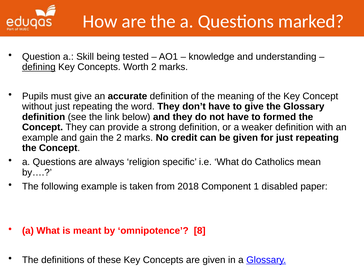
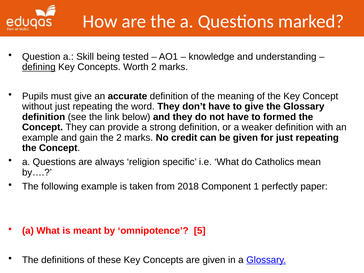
disabled: disabled -> perfectly (280, 186)
8: 8 -> 5 (200, 231)
